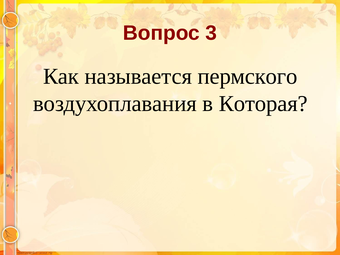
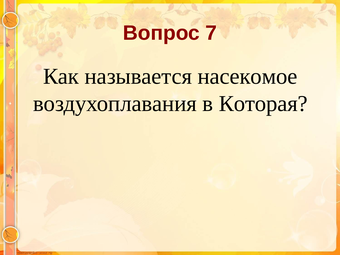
3: 3 -> 7 (211, 33)
пермского: пермского -> насекомое (247, 76)
